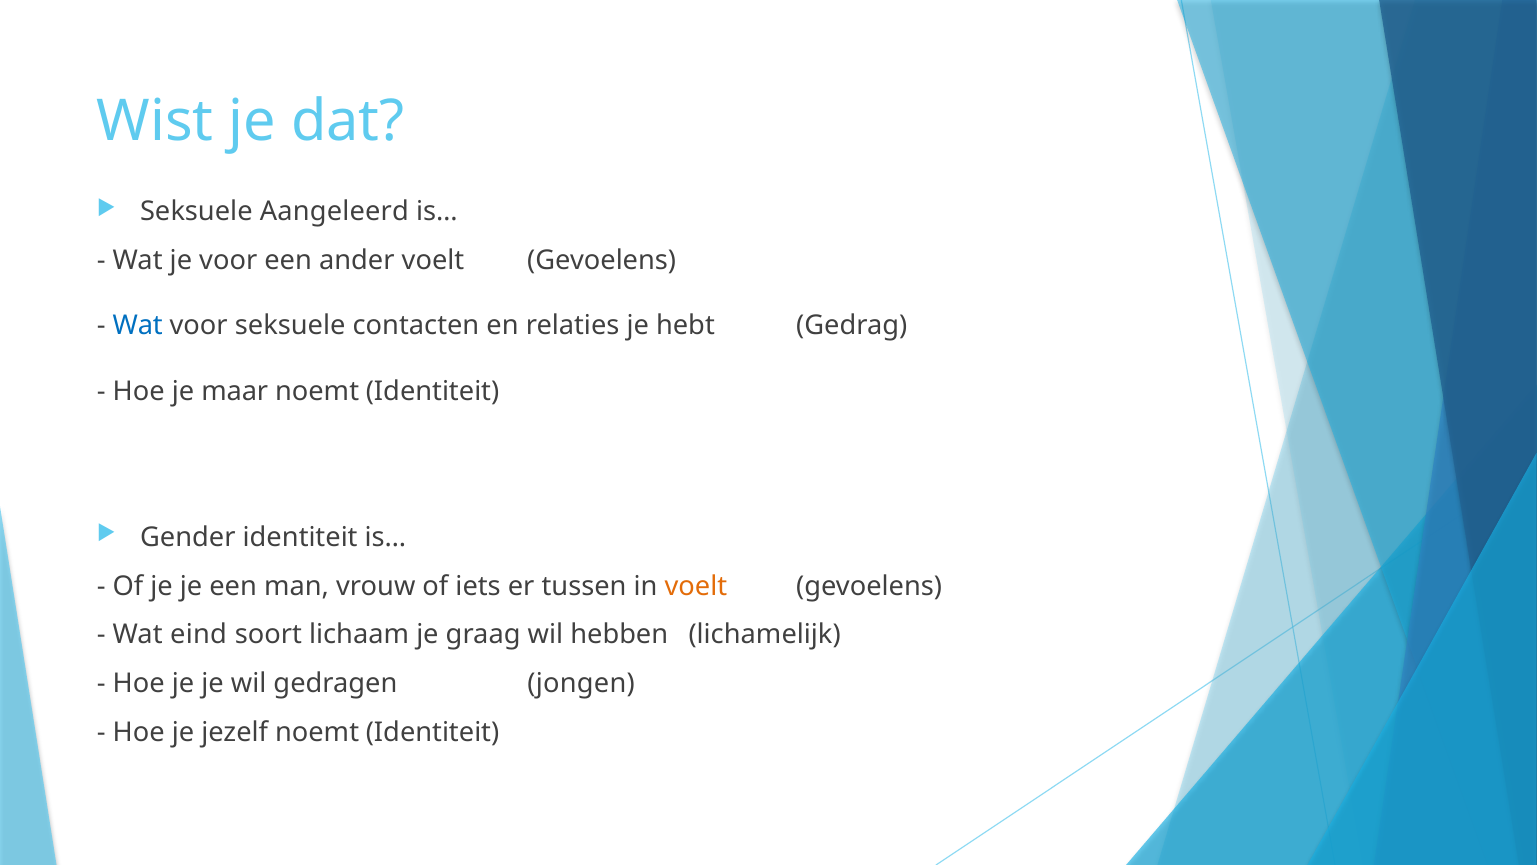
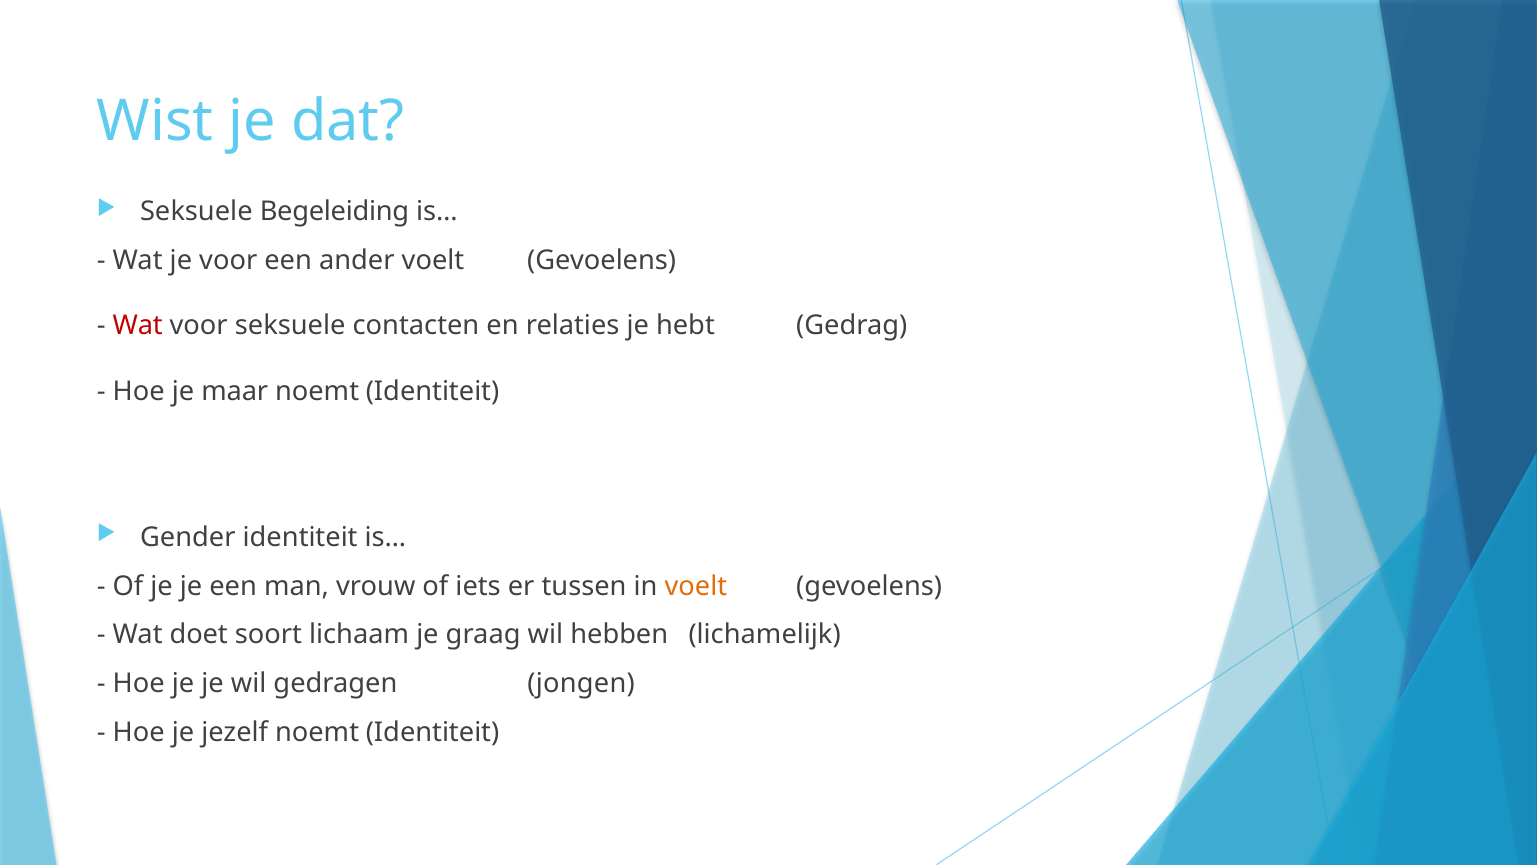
Aangeleerd: Aangeleerd -> Begeleiding (334, 212)
Wat colour: blue -> red (138, 326)
eind: eind -> doet (199, 635)
